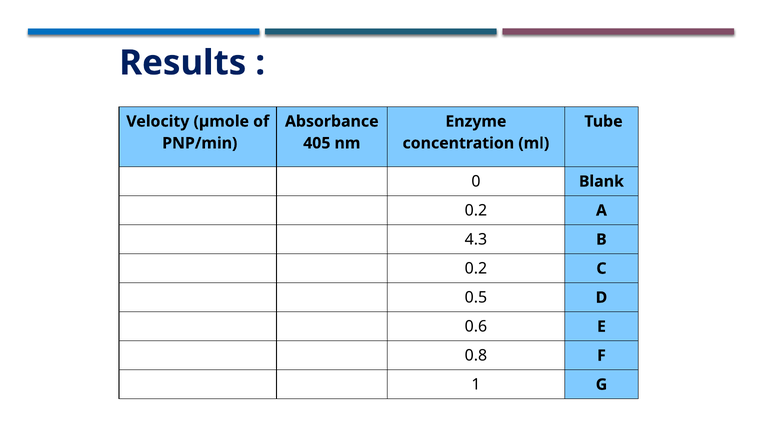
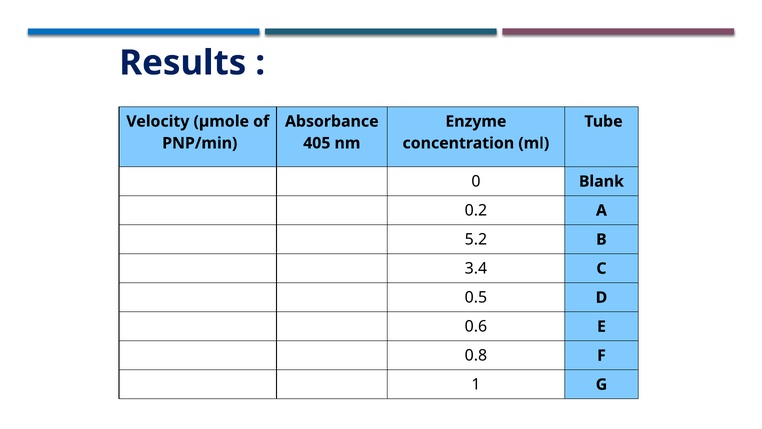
4.3: 4.3 -> 5.2 (476, 239)
0.2: 0.2 -> 3.4 (476, 268)
